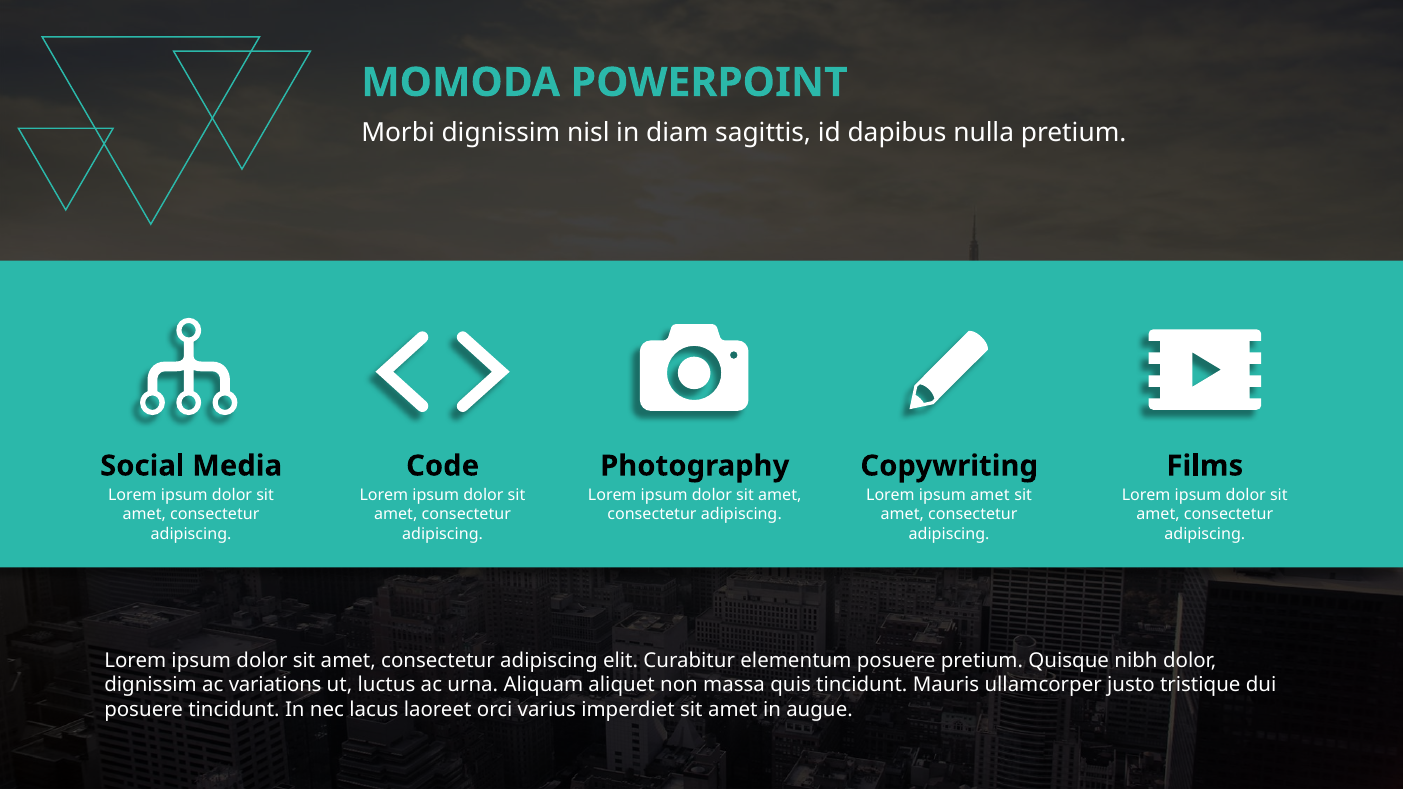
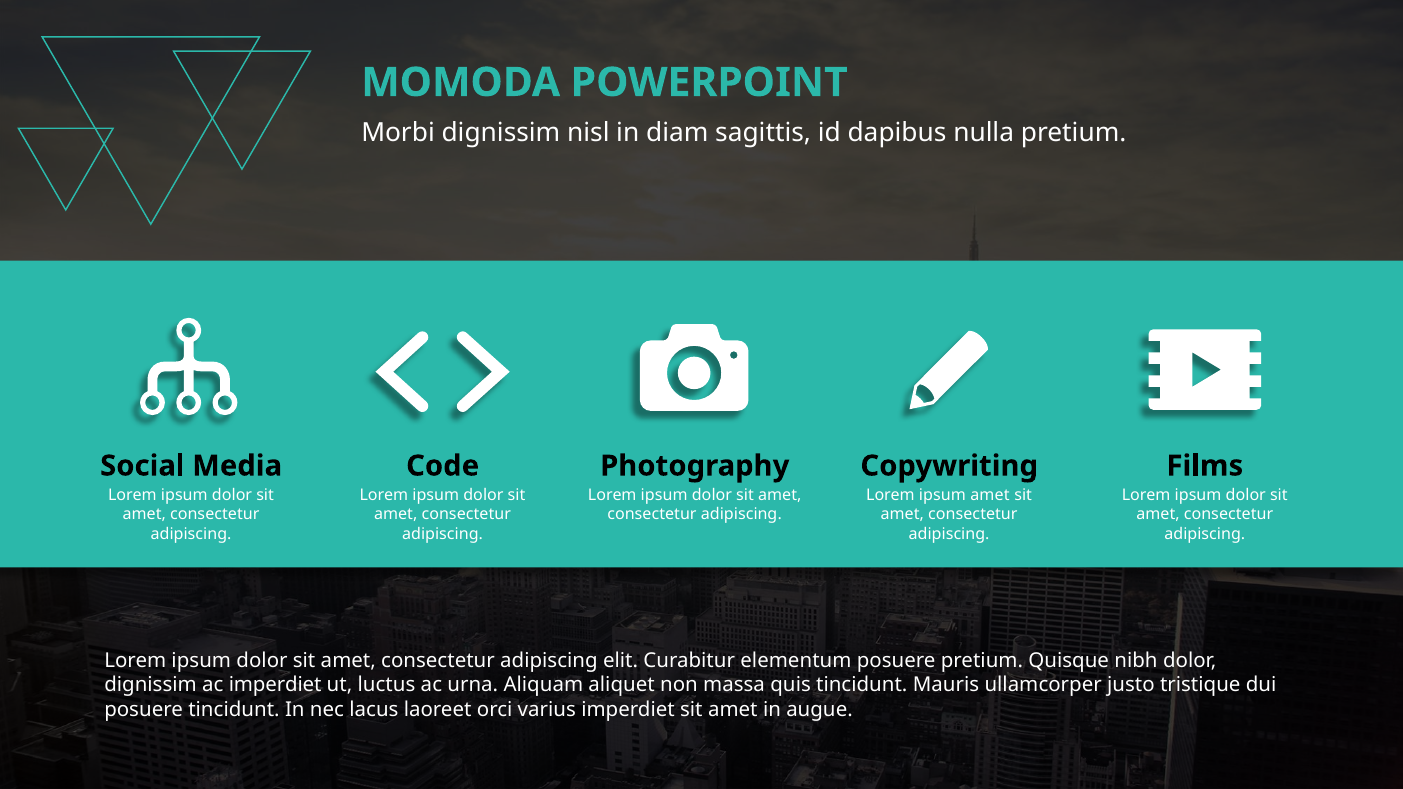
ac variations: variations -> imperdiet (275, 685)
